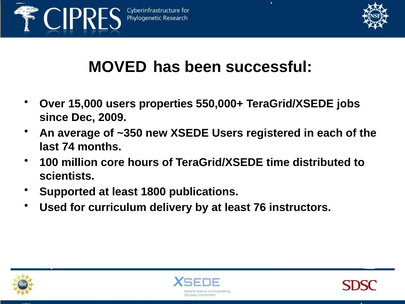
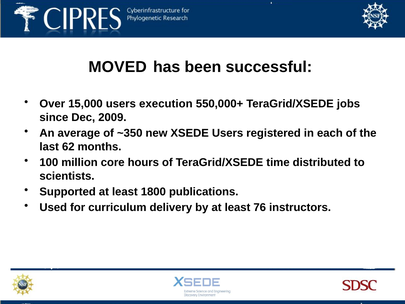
properties: properties -> execution (166, 104)
74: 74 -> 62 (68, 147)
